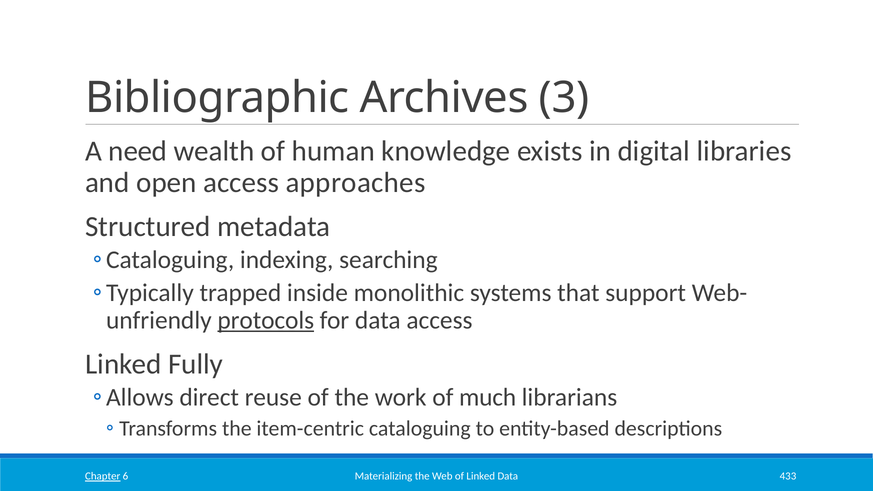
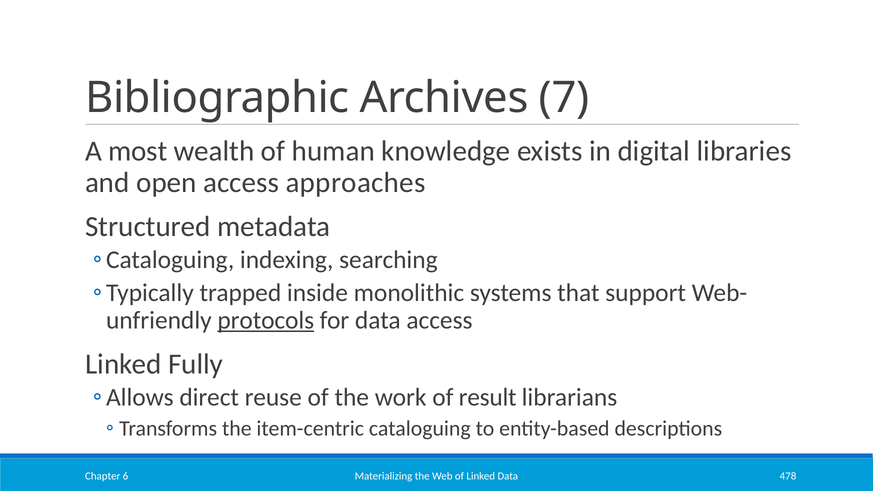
3: 3 -> 7 (564, 98)
need: need -> most (138, 151)
much: much -> result (488, 397)
433: 433 -> 478 (788, 476)
Chapter underline: present -> none (103, 476)
